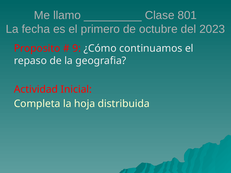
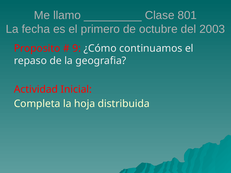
2023: 2023 -> 2003 (212, 29)
